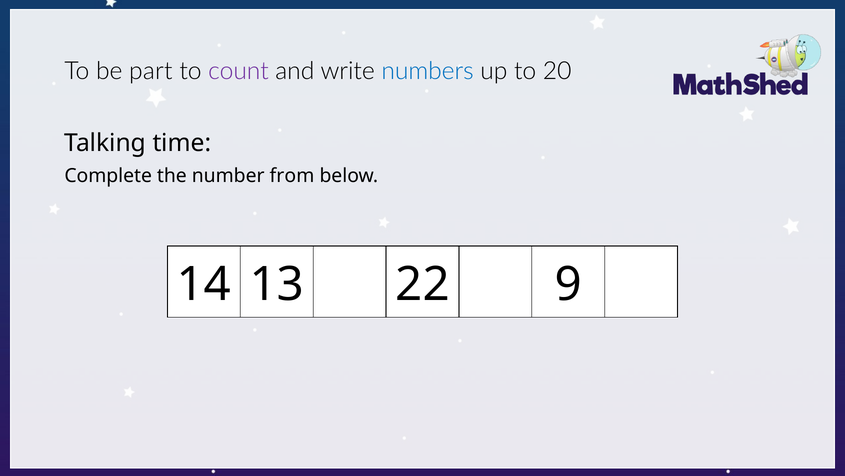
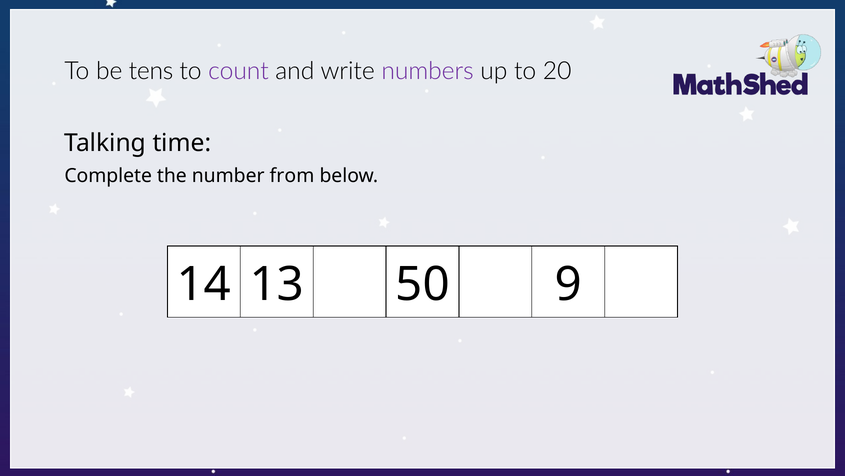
part: part -> tens (151, 71)
numbers colour: blue -> purple (428, 71)
22: 22 -> 50 (423, 284)
